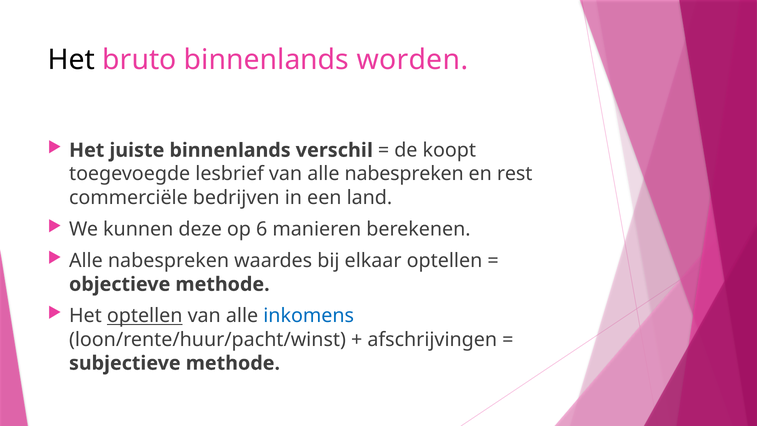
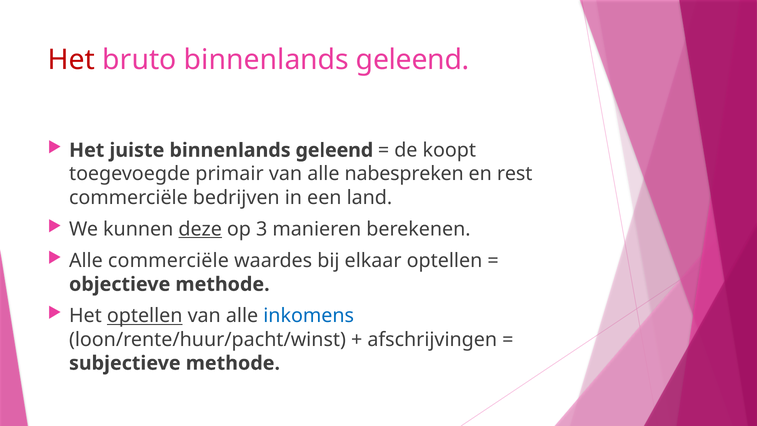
Het colour: black -> red (71, 60)
bruto binnenlands worden: worden -> geleend (413, 60)
verschil: verschil -> geleend (334, 150)
lesbrief: lesbrief -> primair (230, 174)
deze underline: none -> present (200, 229)
6: 6 -> 3 (262, 229)
nabespreken: nabespreken -> commerciële (168, 261)
